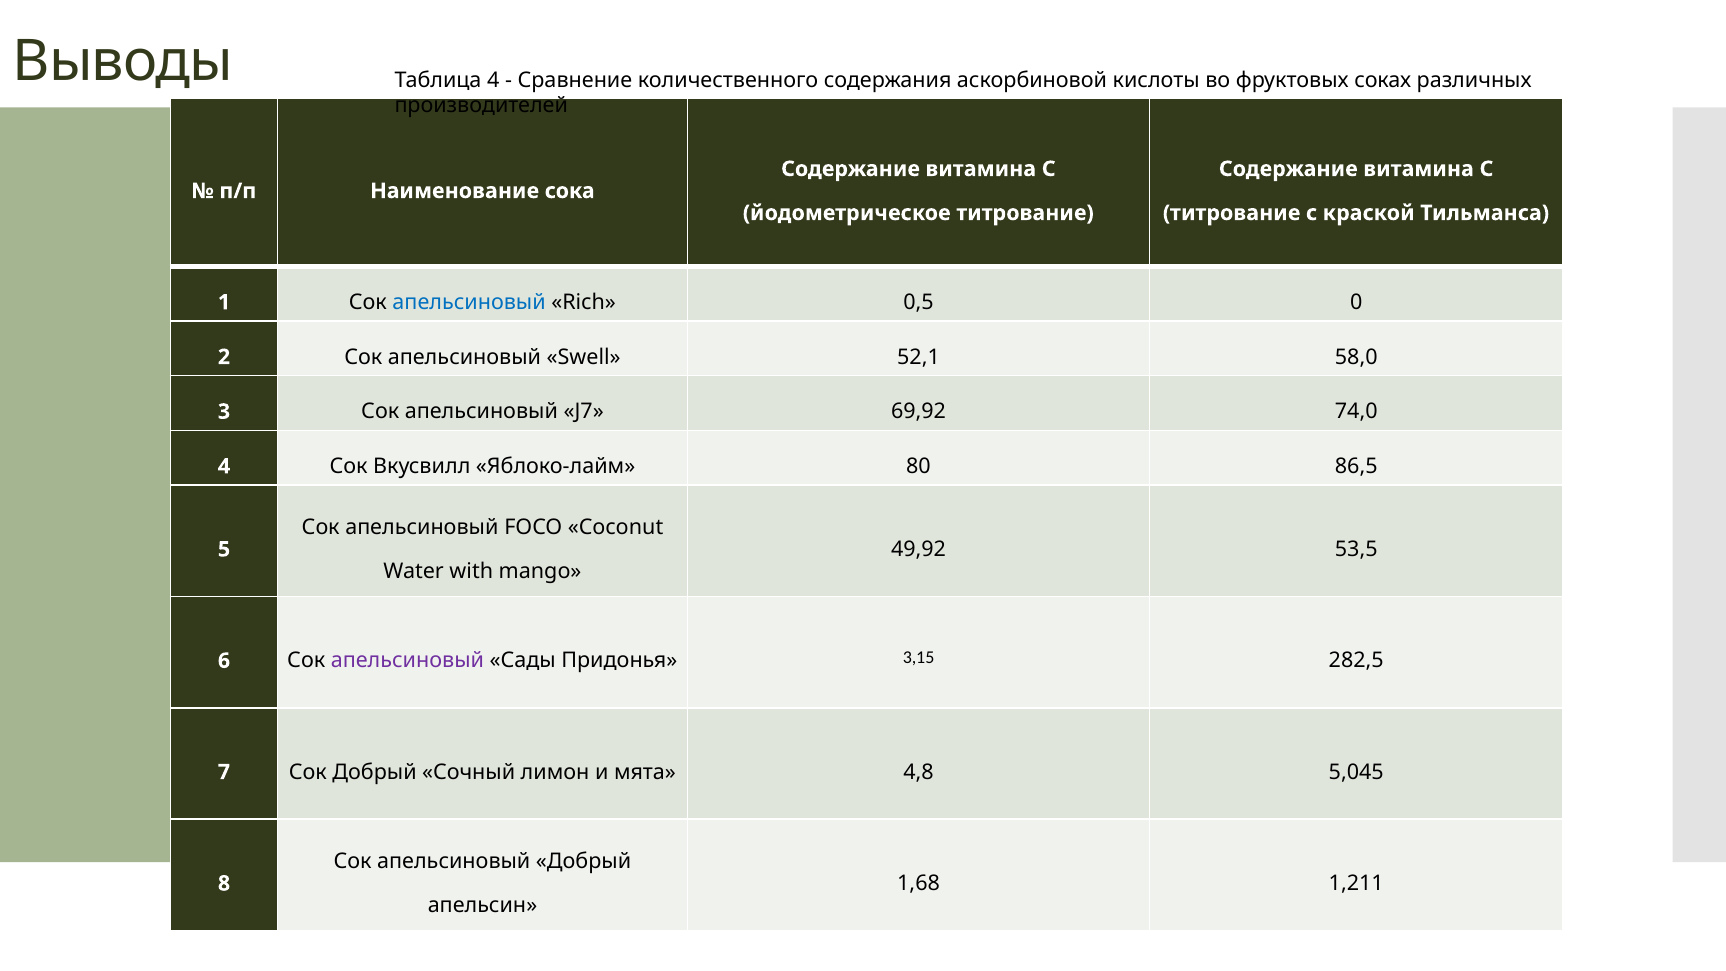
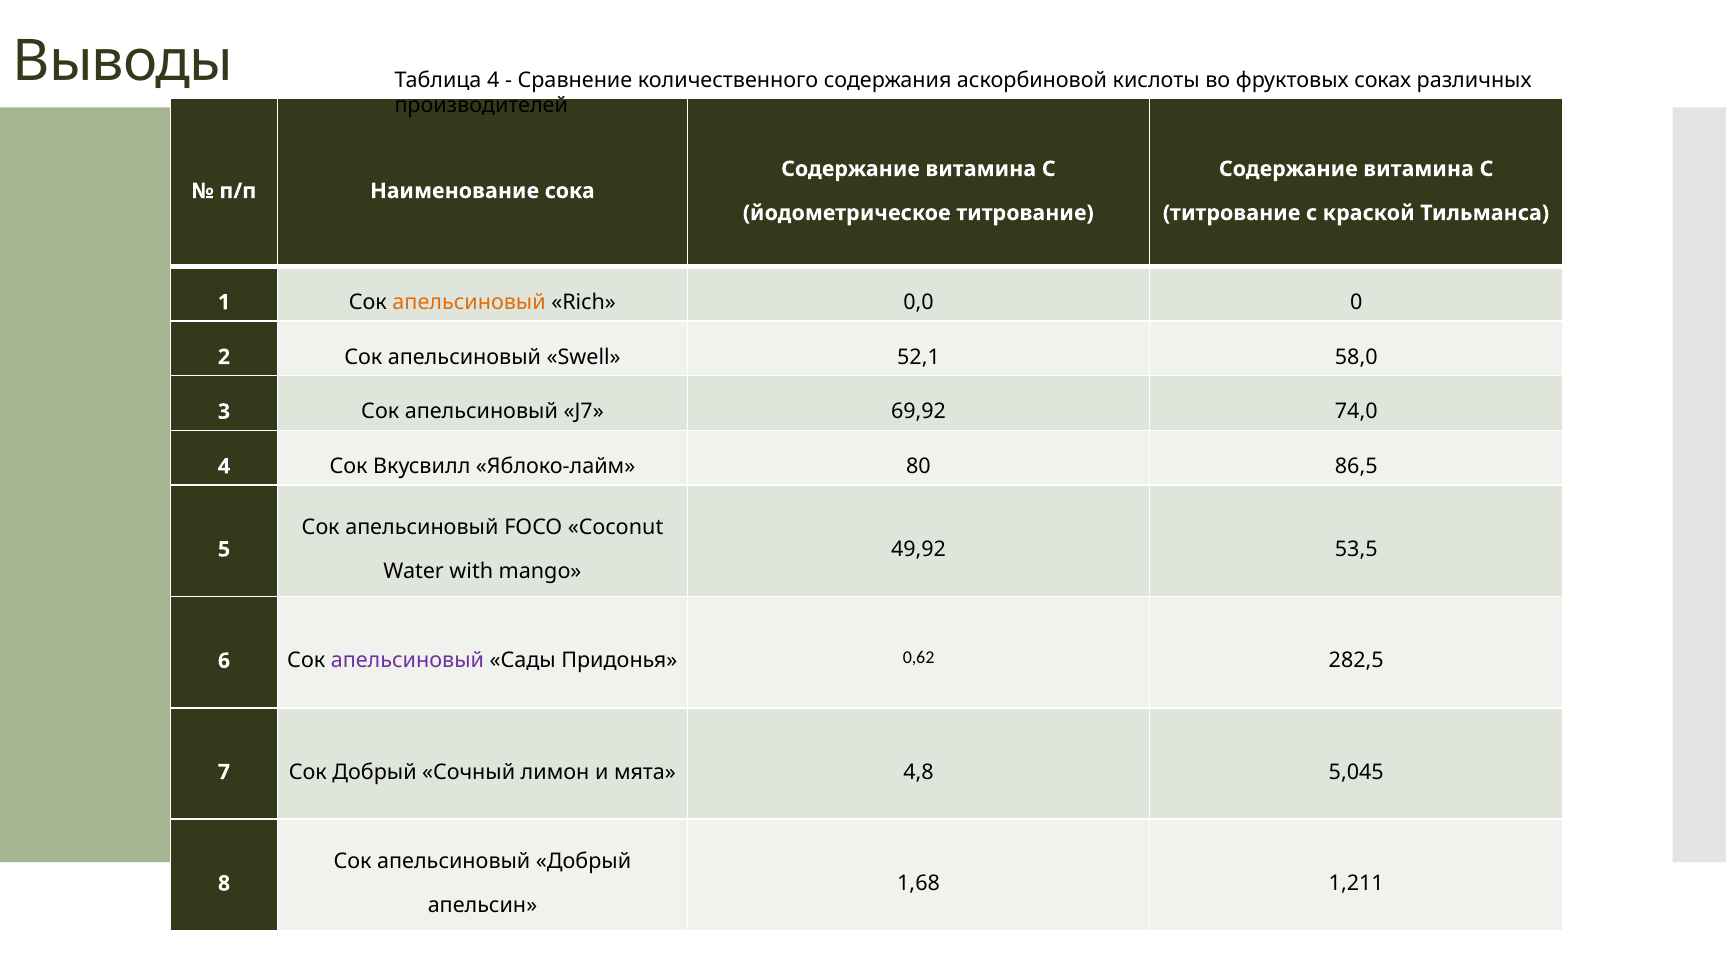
апельсиновый colour: blue -> orange (469, 302)
0,5: 0,5 -> 0,0 (919, 302)
3,15: 3,15 -> 0,62 (919, 658)
